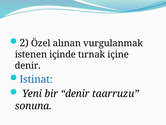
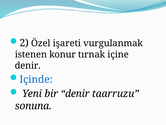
alınan: alınan -> işareti (67, 43)
içinde: içinde -> konur (63, 54)
Istinat: Istinat -> Içinde (36, 79)
